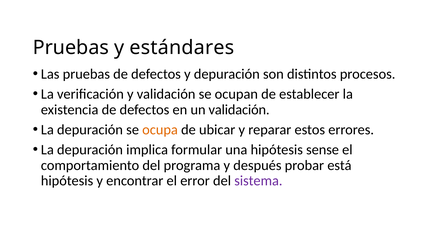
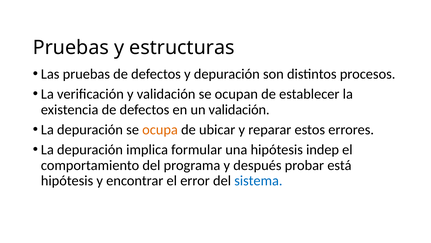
estándares: estándares -> estructuras (182, 47)
sense: sense -> indep (323, 149)
sistema colour: purple -> blue (258, 180)
